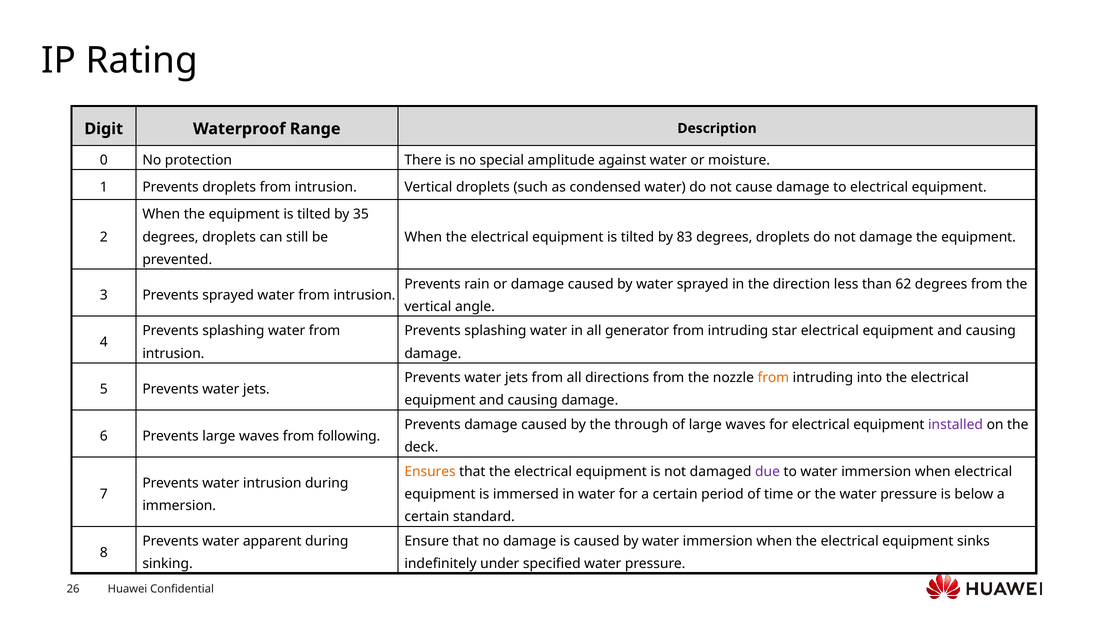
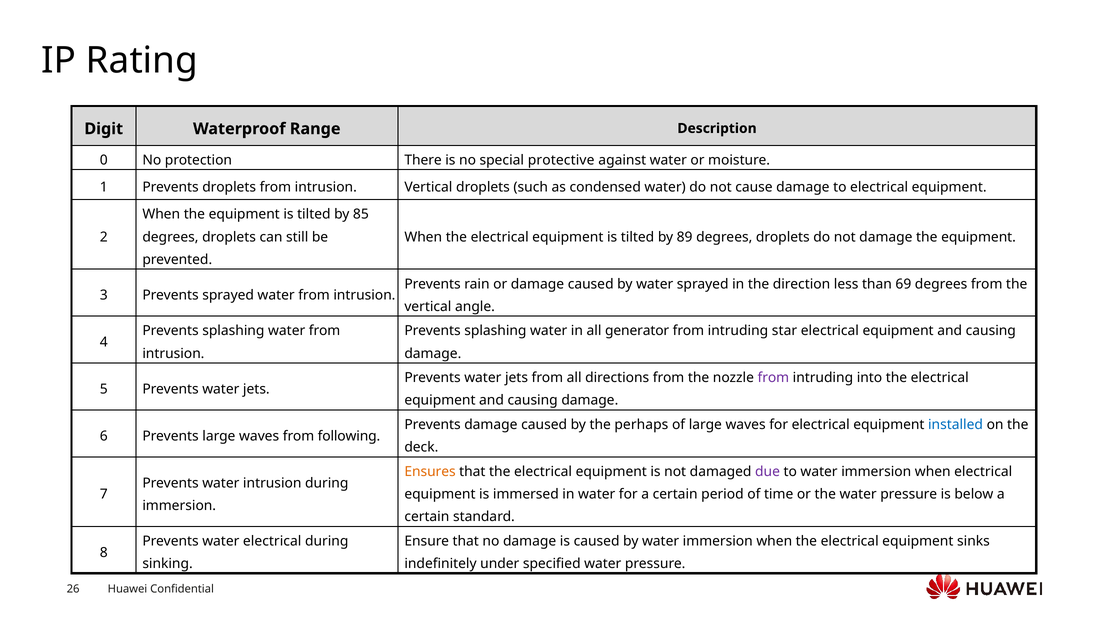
amplitude: amplitude -> protective (561, 160)
35: 35 -> 85 (361, 215)
83: 83 -> 89 (685, 237)
62: 62 -> 69 (903, 284)
from colour: orange -> purple (773, 378)
through: through -> perhaps (641, 425)
installed colour: purple -> blue (956, 425)
water apparent: apparent -> electrical (272, 541)
